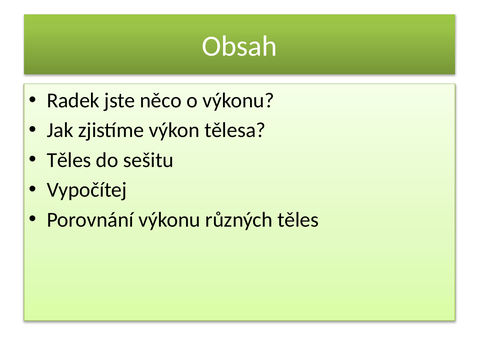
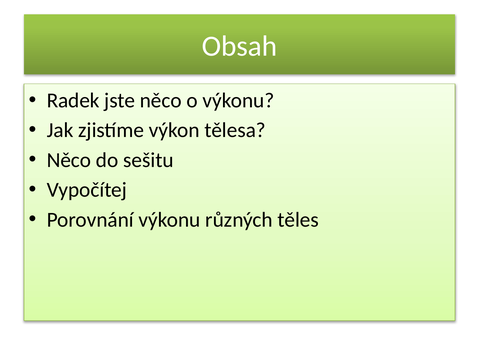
Těles: Těles -> Něco (69, 160)
